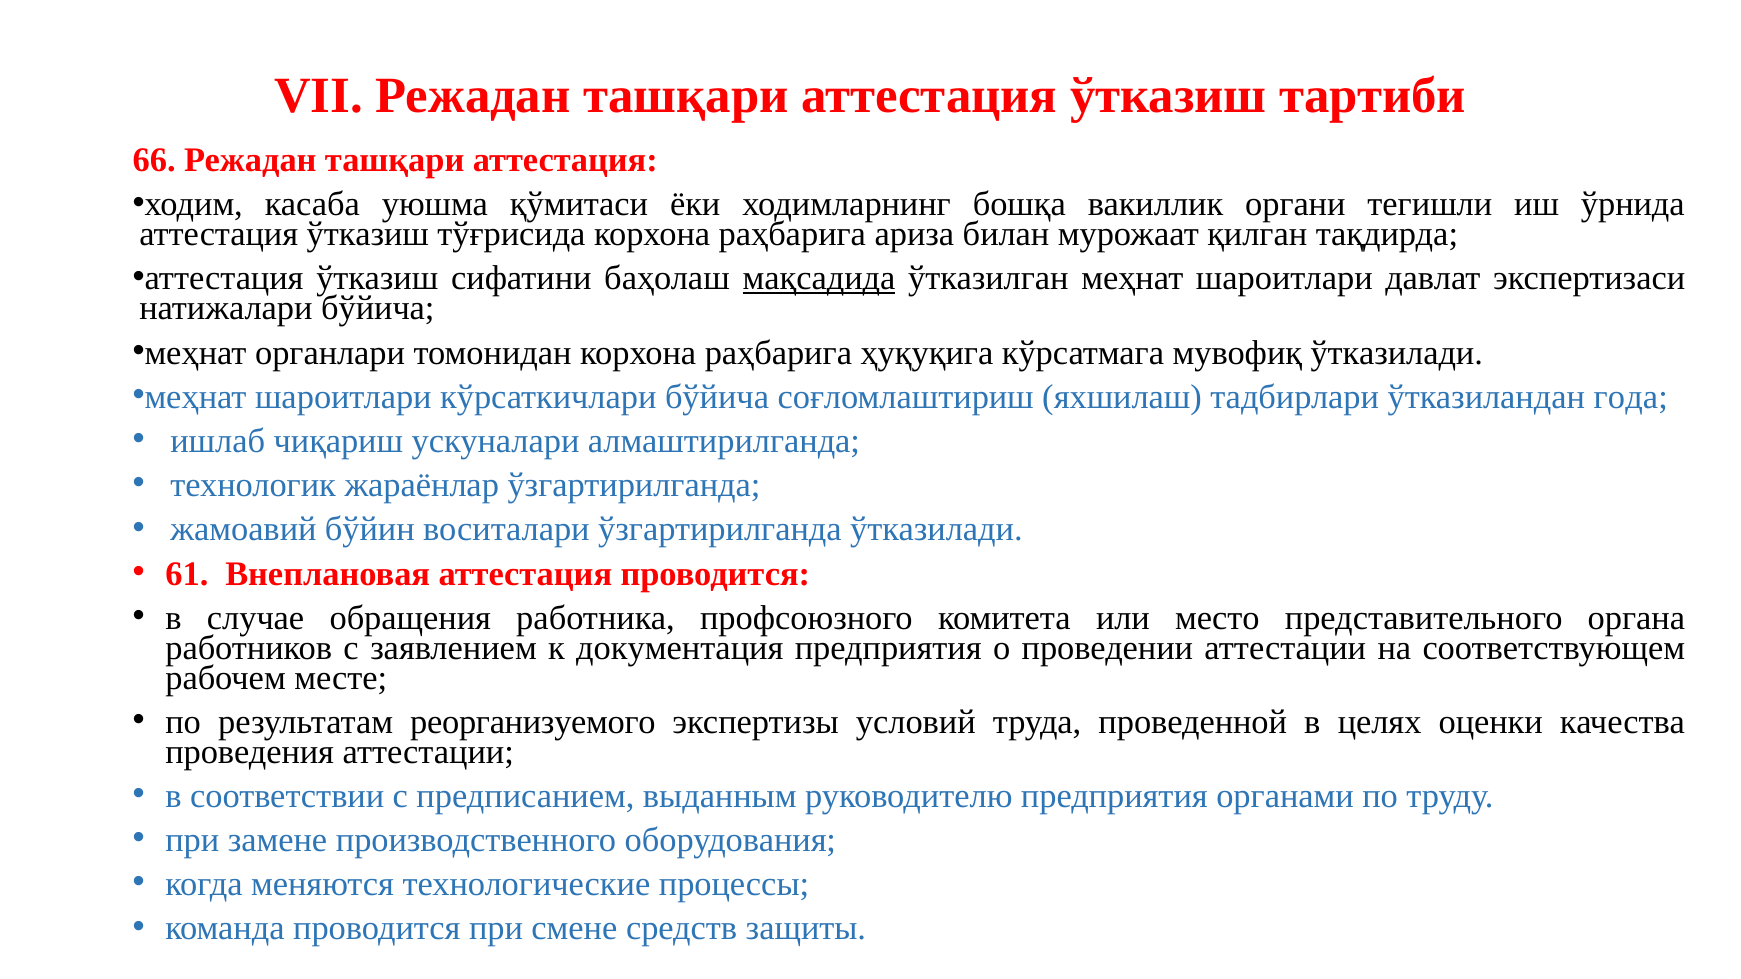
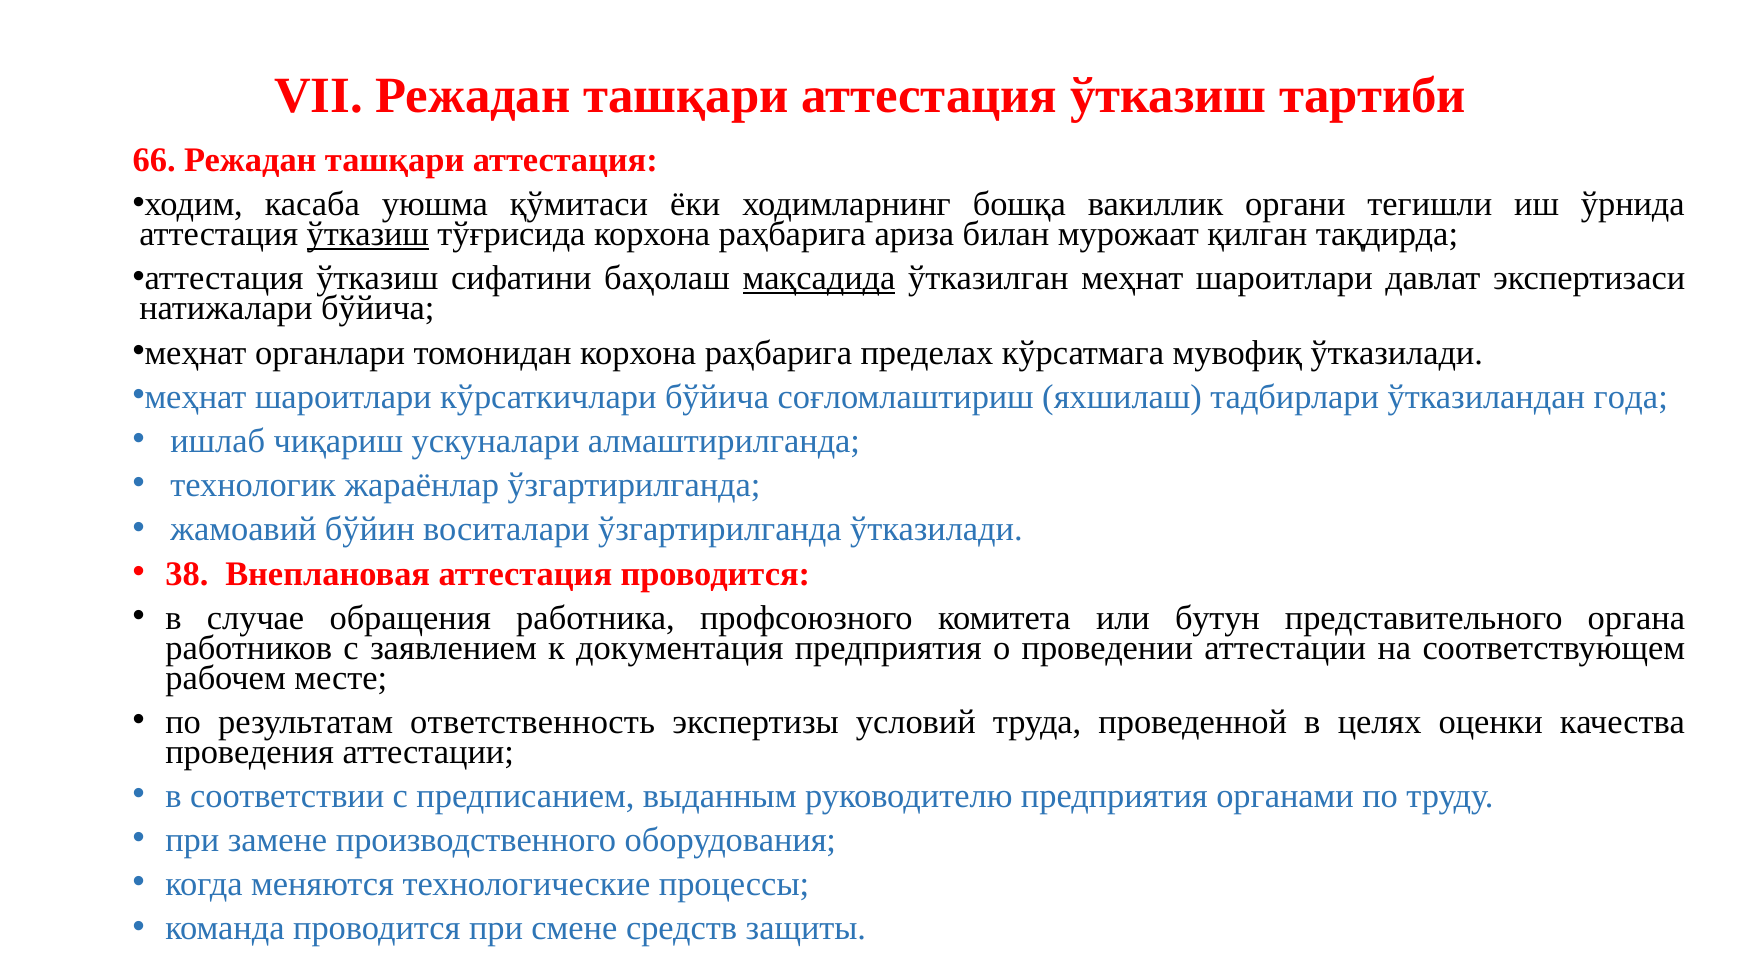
ўтказиш underline: none -> present (368, 234)
ҳуқуқига: ҳуқуқига -> пределах (927, 353)
61: 61 -> 38 (187, 574)
место: место -> бутун (1217, 618)
реорганизуемого: реорганизуемого -> ответственность (533, 722)
